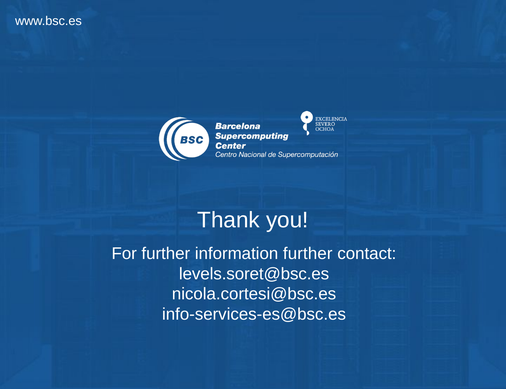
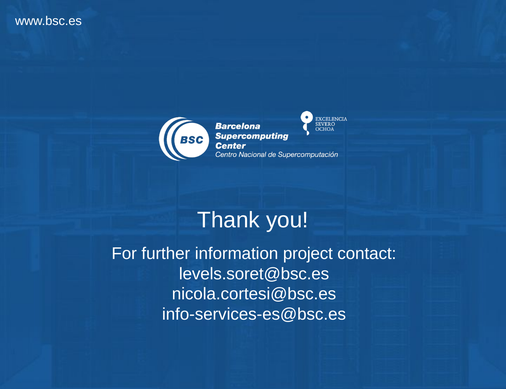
information further: further -> project (308, 253)
